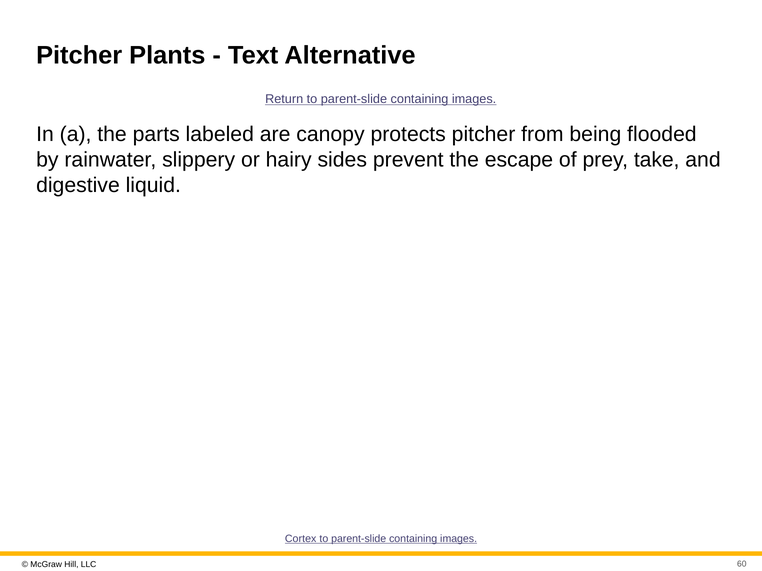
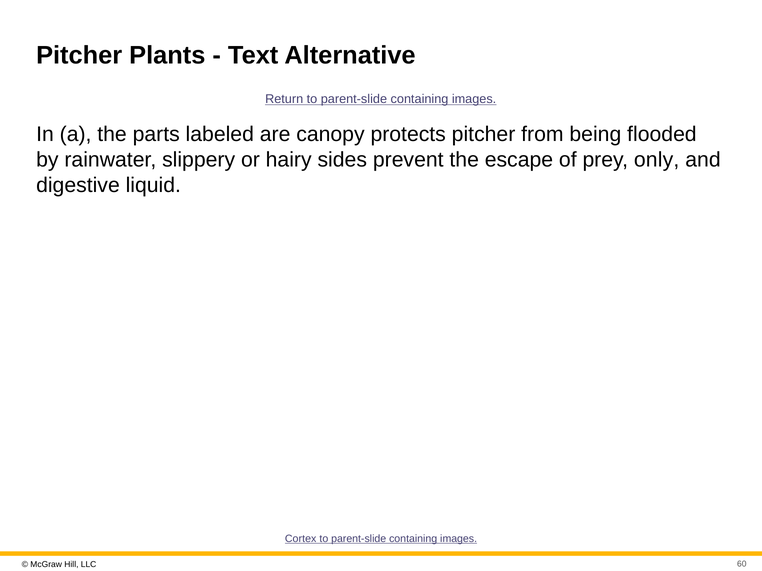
take: take -> only (657, 160)
